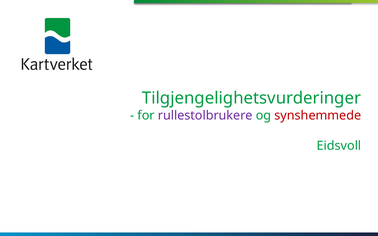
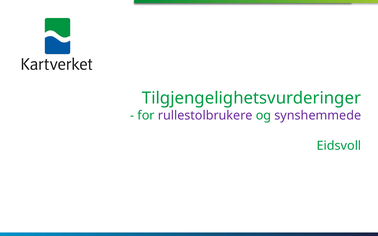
synshemmede colour: red -> purple (318, 116)
